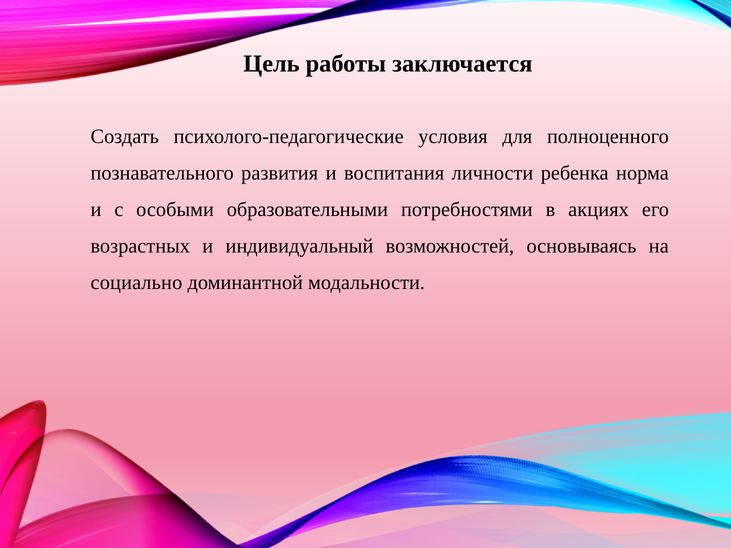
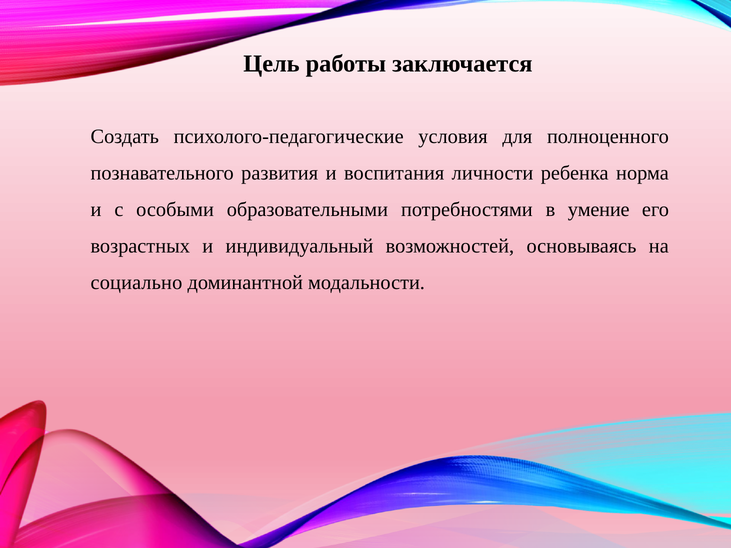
акциях: акциях -> умение (599, 210)
